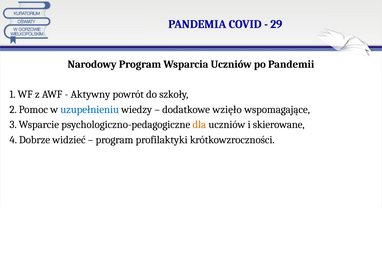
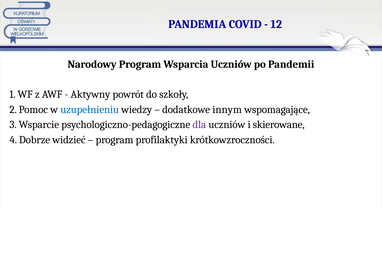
29: 29 -> 12 (276, 24)
wzięło: wzięło -> innym (227, 109)
dla colour: orange -> purple (199, 124)
